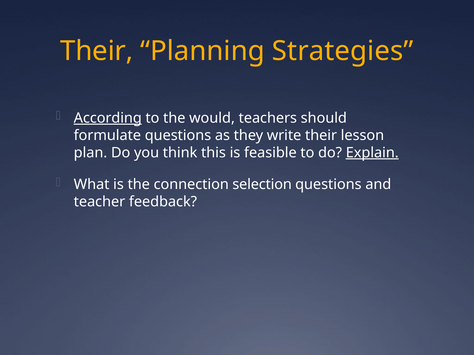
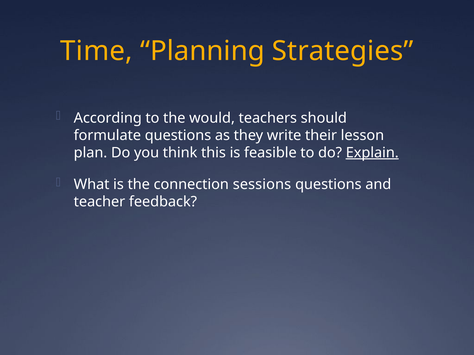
Their: Their -> Time (97, 51)
According underline: present -> none (108, 118)
selection: selection -> sessions (262, 185)
